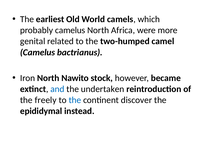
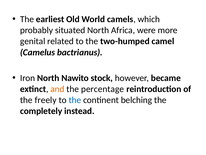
probably camelus: camelus -> situated (70, 30)
and colour: blue -> orange (57, 89)
undertaken: undertaken -> percentage (103, 89)
discover: discover -> belching (136, 100)
epididymal: epididymal -> completely (41, 111)
